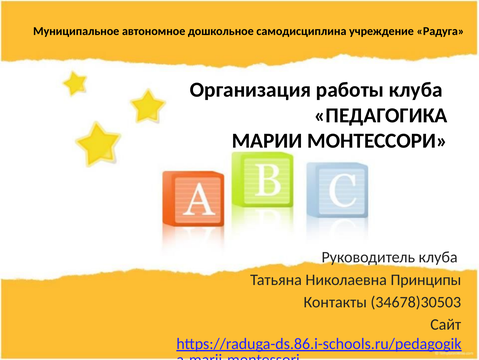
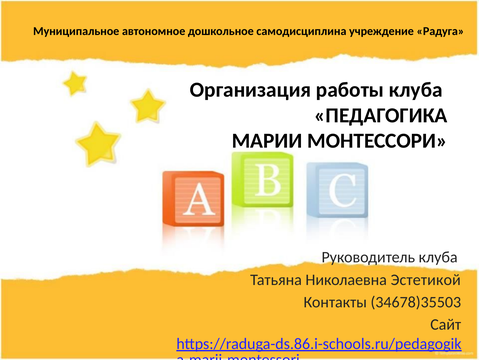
Принципы: Принципы -> Эстетикой (426, 279)
34678)30503: 34678)30503 -> 34678)35503 (416, 302)
